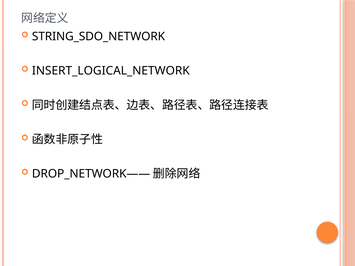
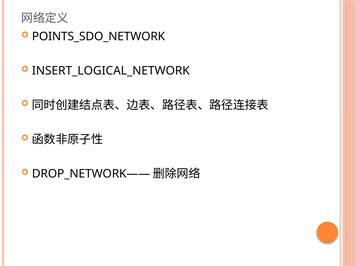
STRING_SDO_NETWORK: STRING_SDO_NETWORK -> POINTS_SDO_NETWORK (98, 37)
